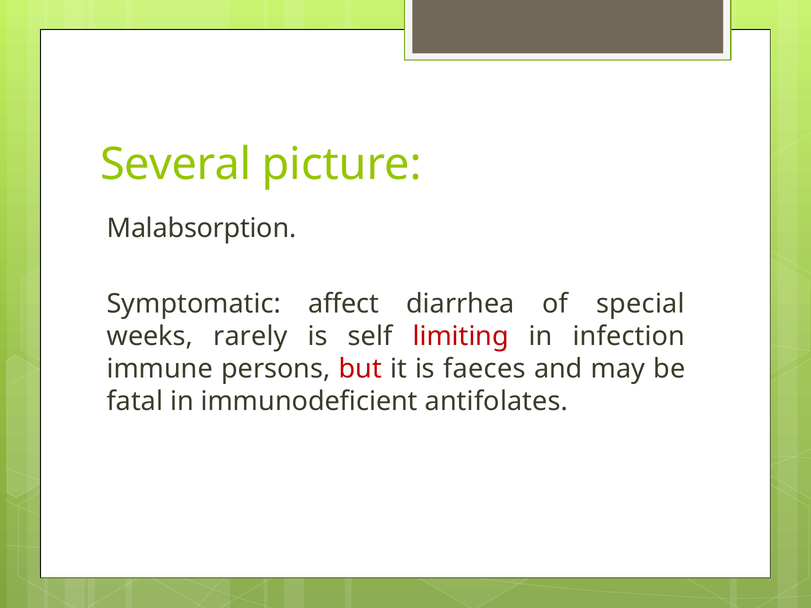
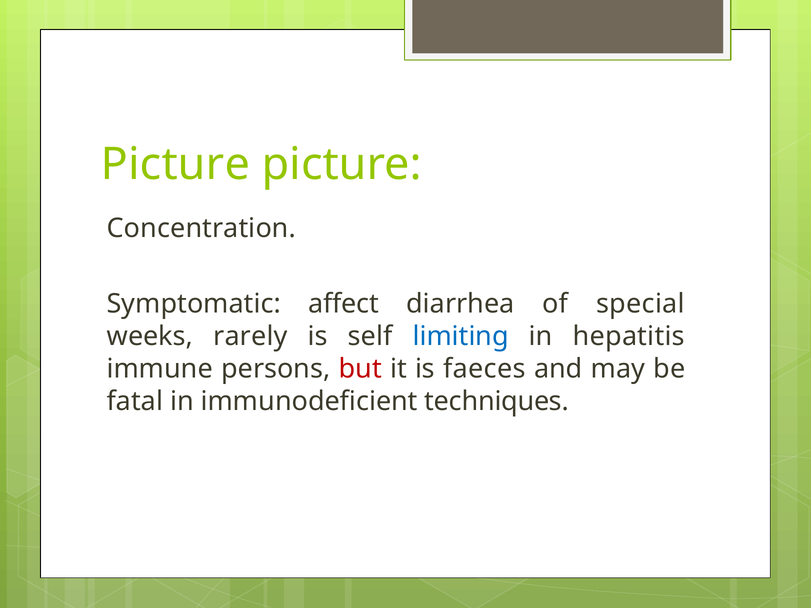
Several: Several -> Picture (175, 165)
Malabsorption: Malabsorption -> Concentration (201, 228)
limiting colour: red -> blue (461, 336)
infection: infection -> hepatitis (629, 336)
antifolates: antifolates -> techniques (497, 401)
